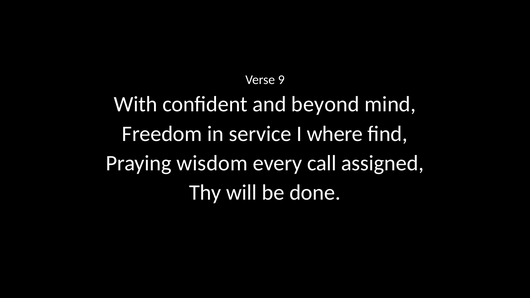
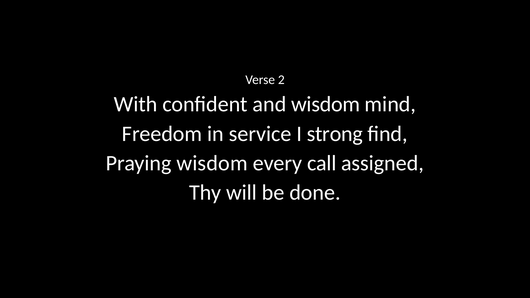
9: 9 -> 2 (281, 80)
and beyond: beyond -> wisdom (326, 104)
where: where -> strong (335, 134)
